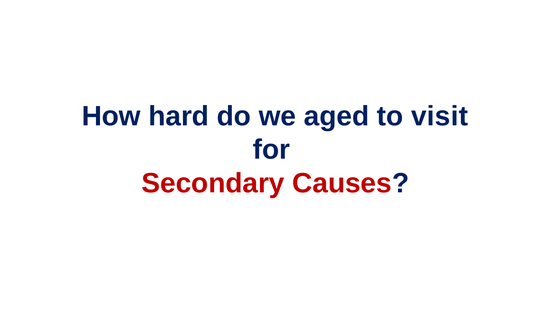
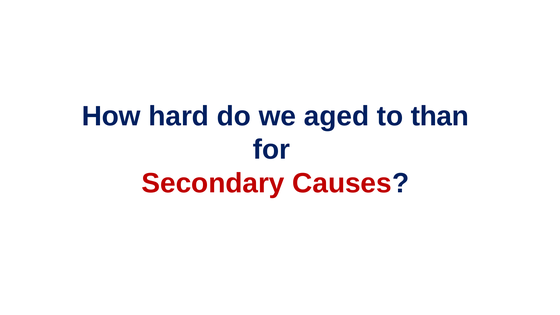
visit: visit -> than (440, 116)
